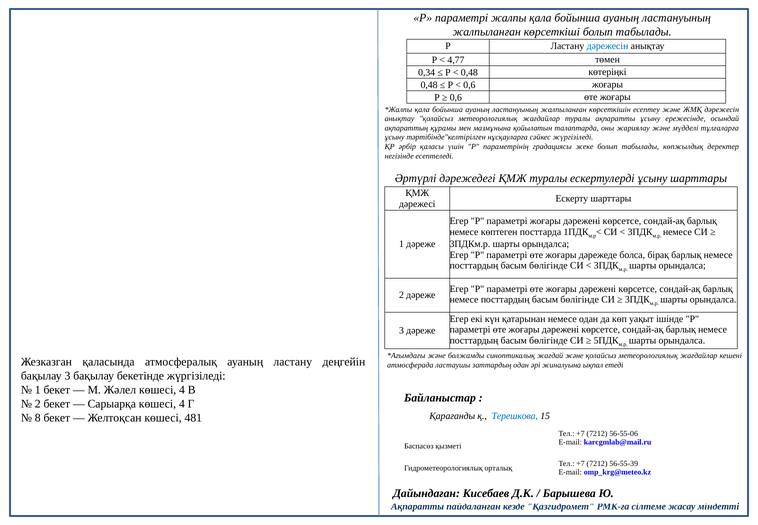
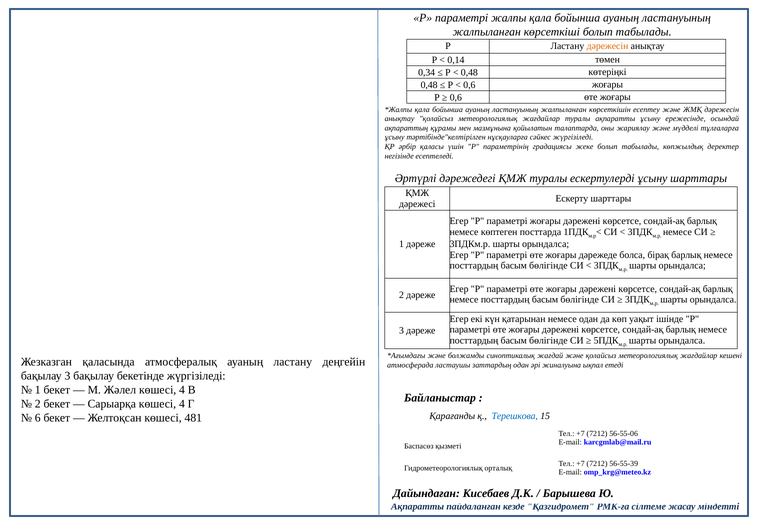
дәрежесін colour: blue -> orange (607, 46)
4,77: 4,77 -> 0,14 (456, 60)
8: 8 -> 6 (38, 418)
